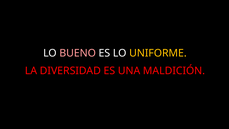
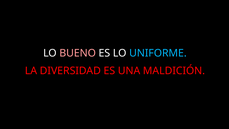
UNIFORME colour: yellow -> light blue (158, 53)
